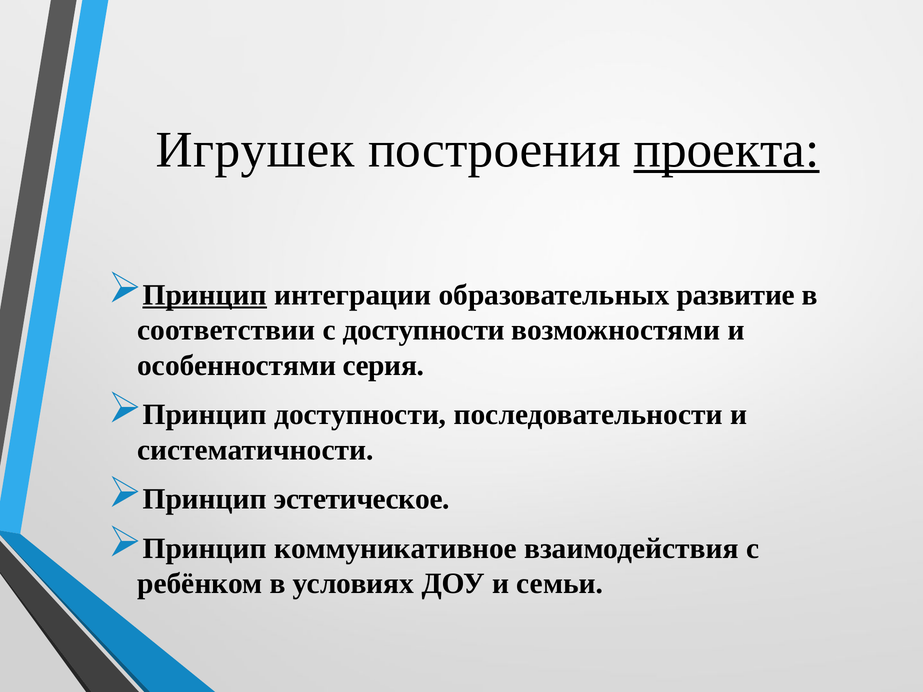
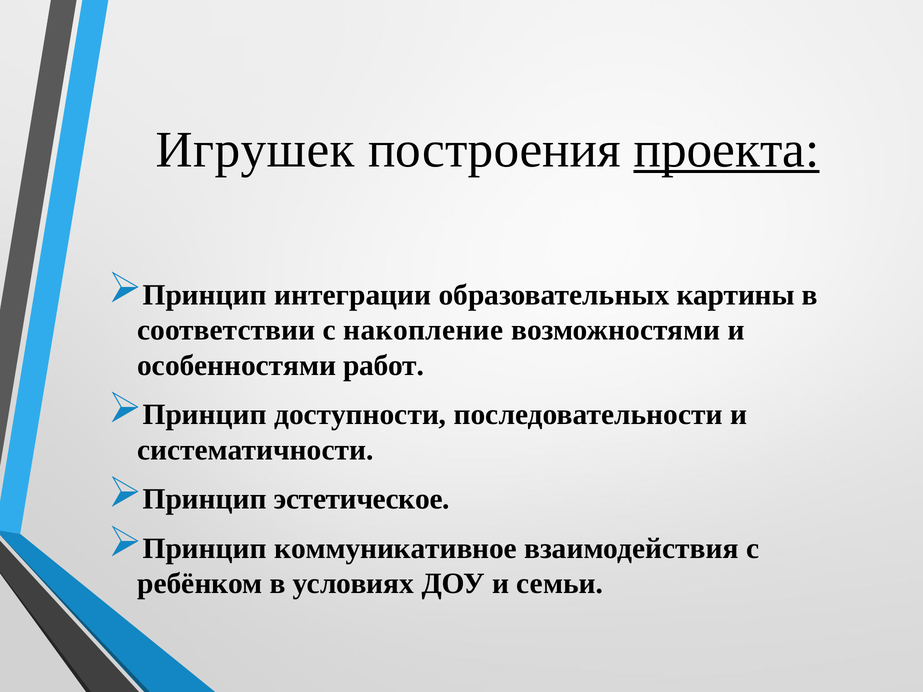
Принцип underline: present -> none (205, 295)
развитие: развитие -> картины (736, 295)
с доступности: доступности -> накопление (423, 330)
серия: серия -> работ (384, 366)
